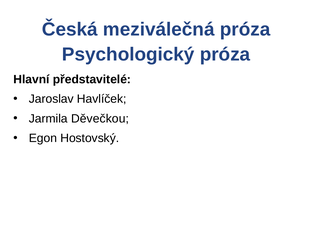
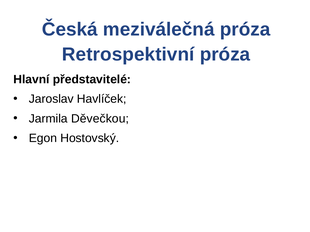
Psychologický: Psychologický -> Retrospektivní (128, 54)
